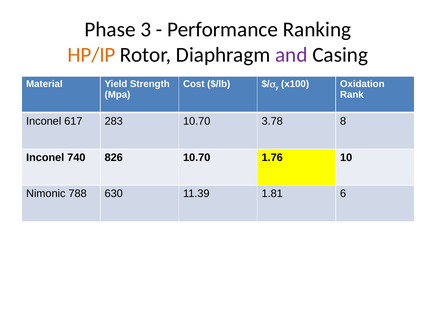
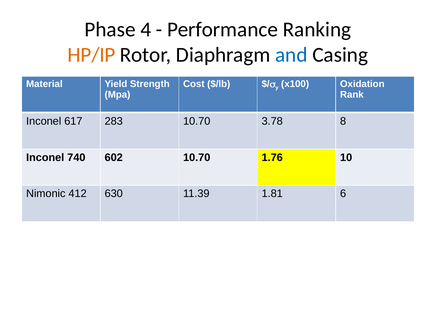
3: 3 -> 4 (146, 29)
and colour: purple -> blue (291, 55)
826: 826 -> 602 (114, 157)
788: 788 -> 412 (78, 194)
